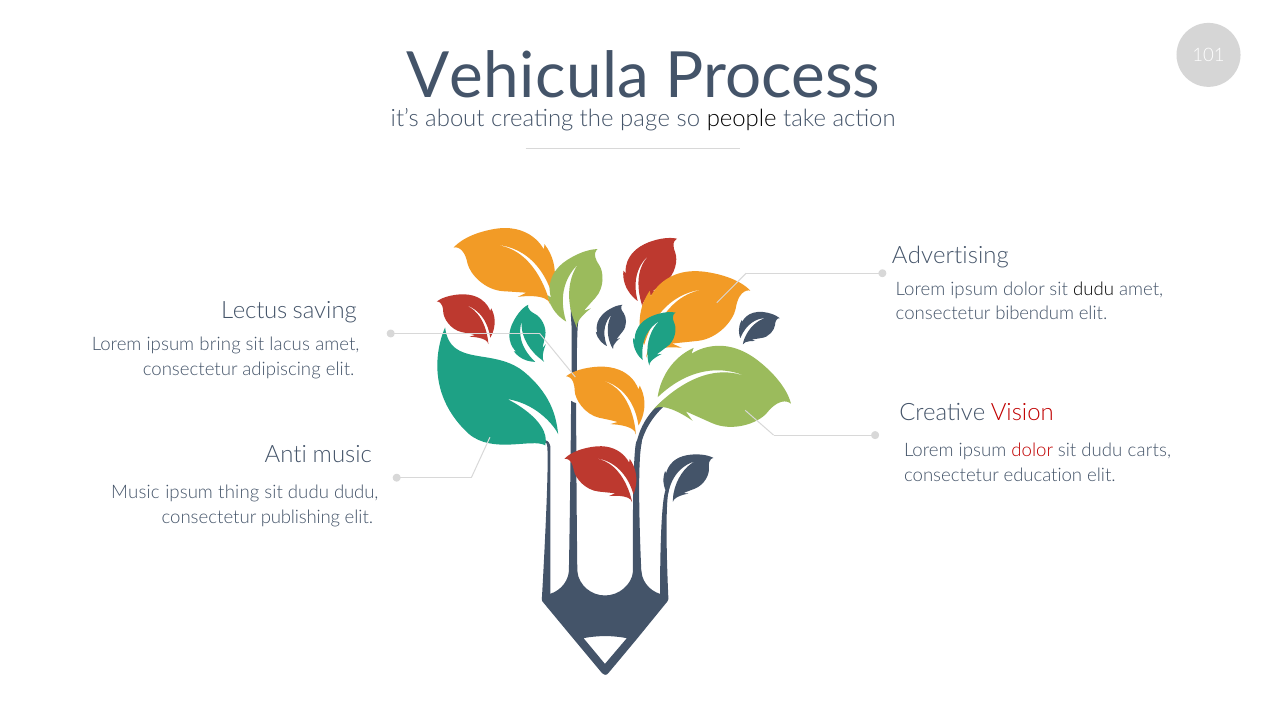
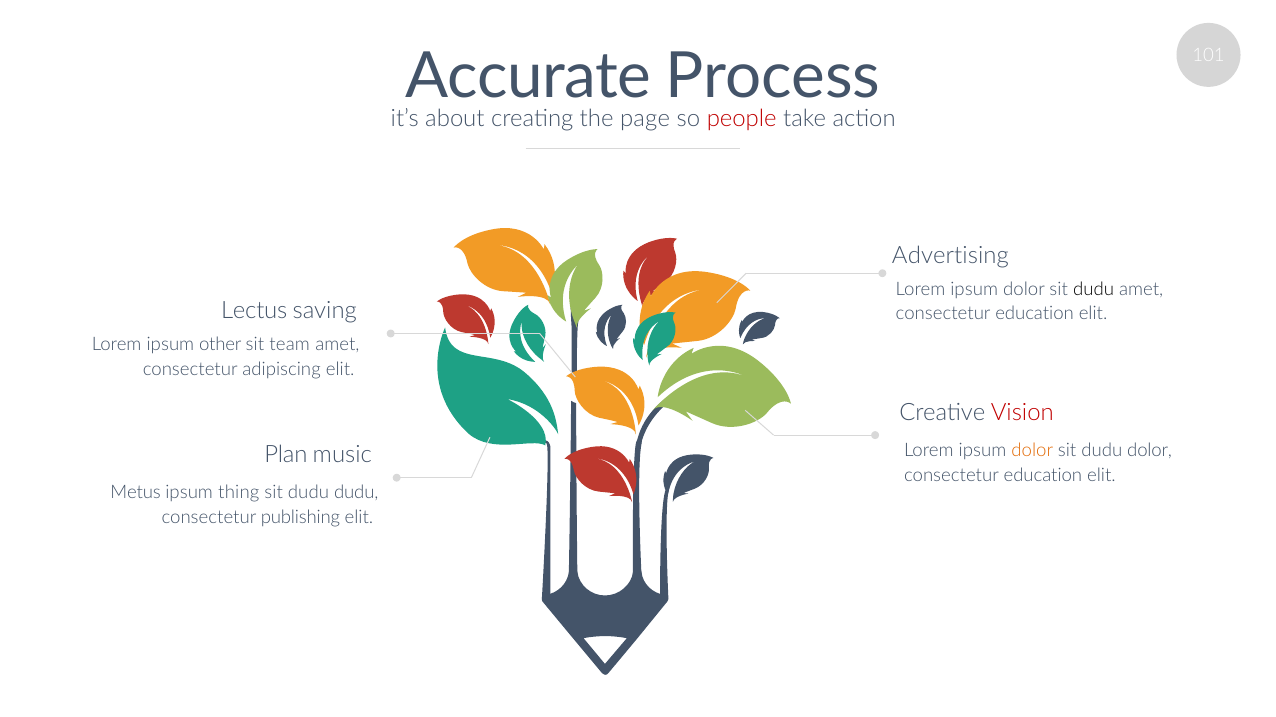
Vehicula: Vehicula -> Accurate (528, 77)
people colour: black -> red (742, 119)
bibendum: bibendum -> education (1035, 314)
bring: bring -> other (220, 345)
lacus: lacus -> team (290, 345)
dolor colour: red -> orange (1032, 451)
dudu carts: carts -> dolor (1150, 451)
Anti: Anti -> Plan (286, 455)
Music: Music -> Metus (136, 493)
